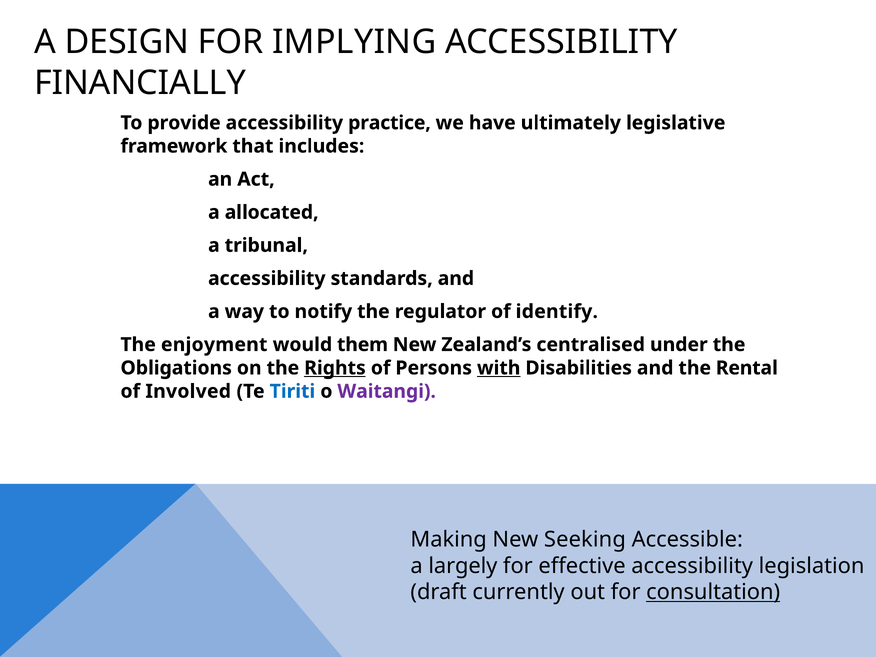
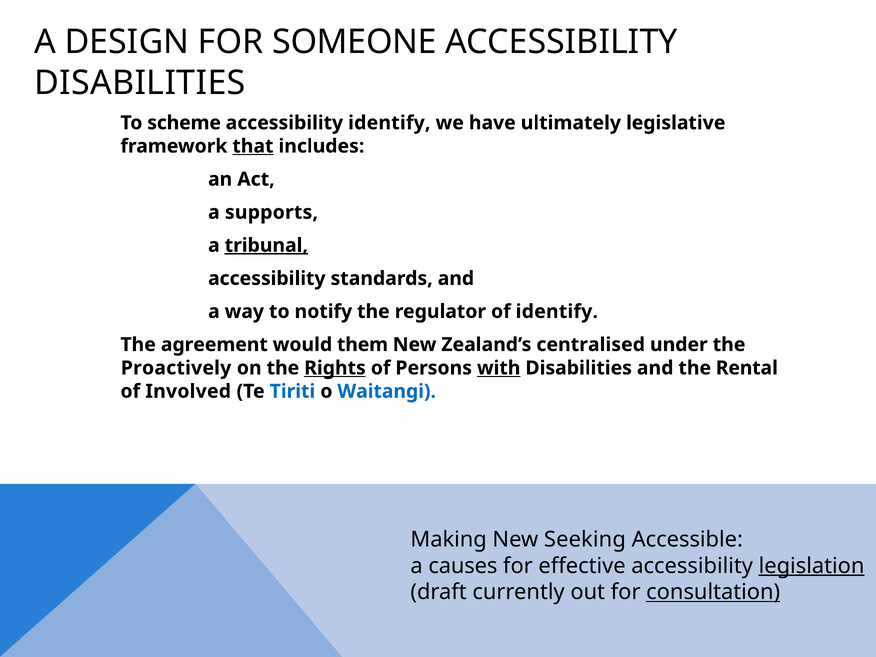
IMPLYING: IMPLYING -> SOMEONE (354, 42)
FINANCIALLY: FINANCIALLY -> DISABILITIES (140, 83)
provide: provide -> scheme (184, 123)
accessibility practice: practice -> identify (389, 123)
that underline: none -> present (253, 146)
allocated: allocated -> supports (271, 212)
tribunal underline: none -> present (266, 245)
enjoyment: enjoyment -> agreement (214, 345)
Obligations: Obligations -> Proactively (176, 368)
Waitangi colour: purple -> blue (387, 391)
largely: largely -> causes (463, 566)
legislation underline: none -> present (812, 566)
